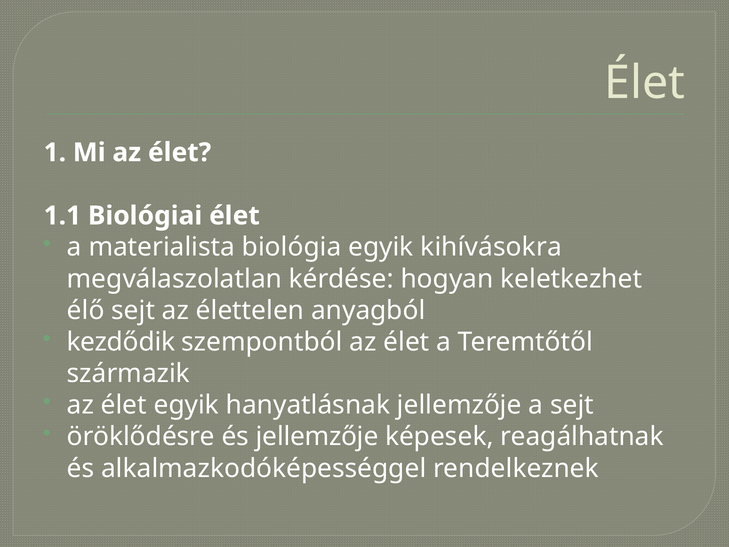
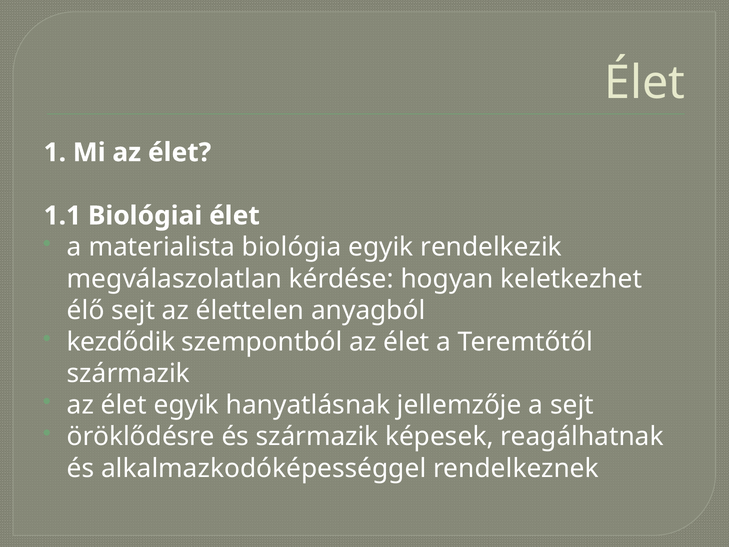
kihívásokra: kihívásokra -> rendelkezik (491, 247)
és jellemzője: jellemzője -> származik (317, 437)
